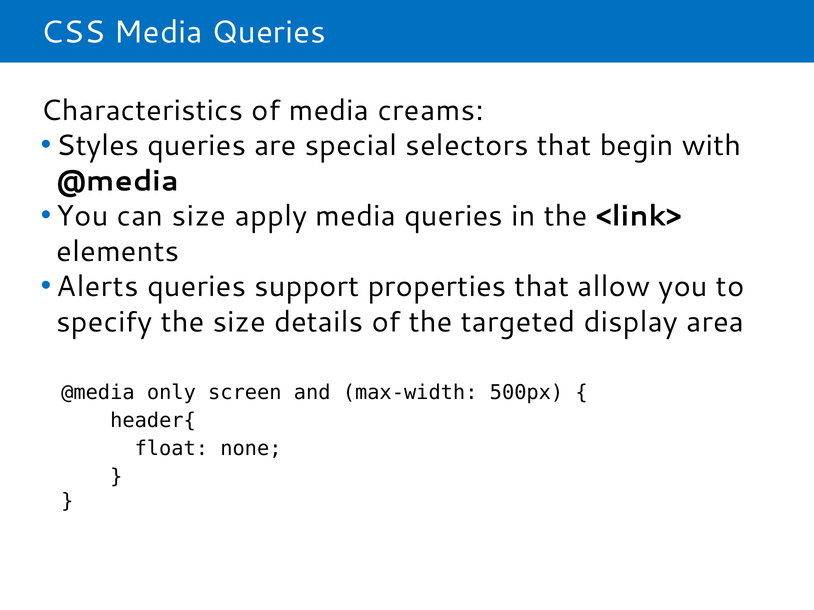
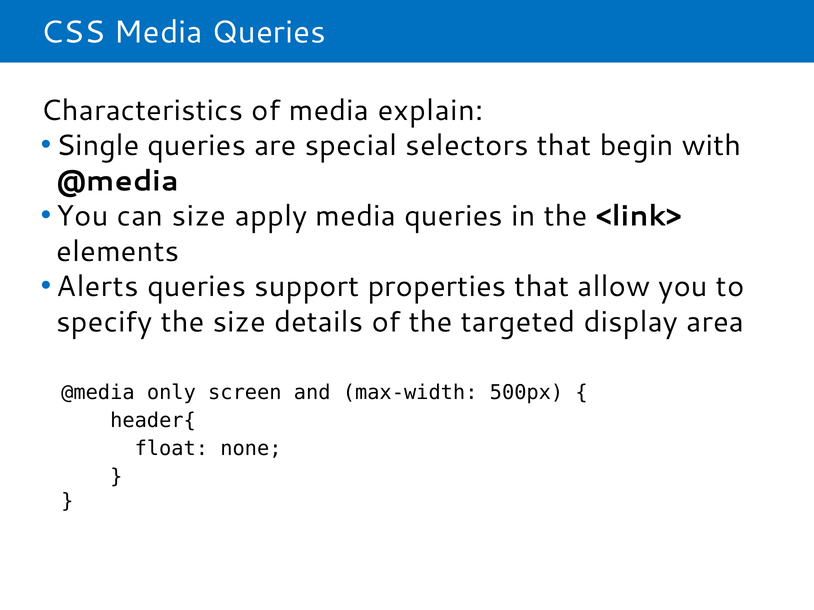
creams: creams -> explain (431, 111)
Styles: Styles -> Single (98, 146)
